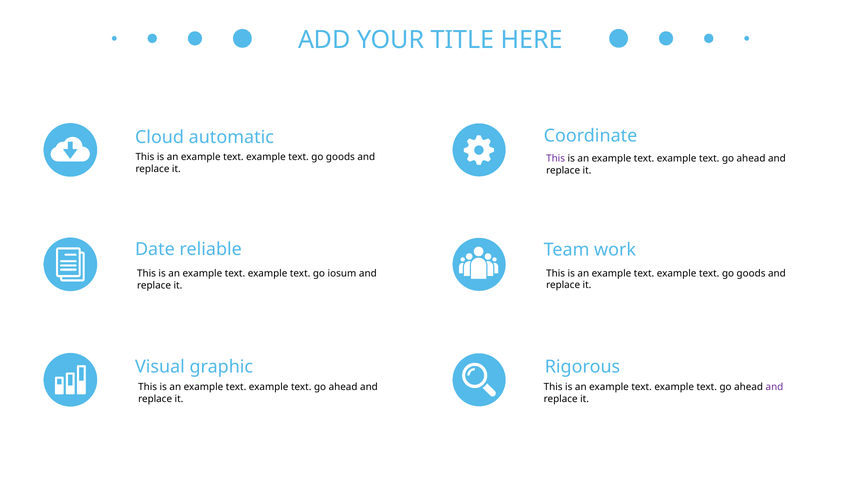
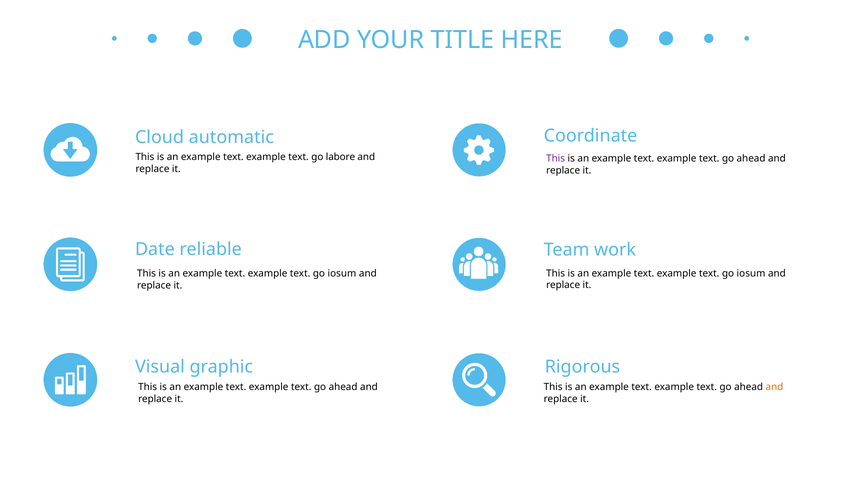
goods: goods -> labore (340, 157)
goods: goods -> iosum (751, 274)
and colour: purple -> orange (774, 387)
